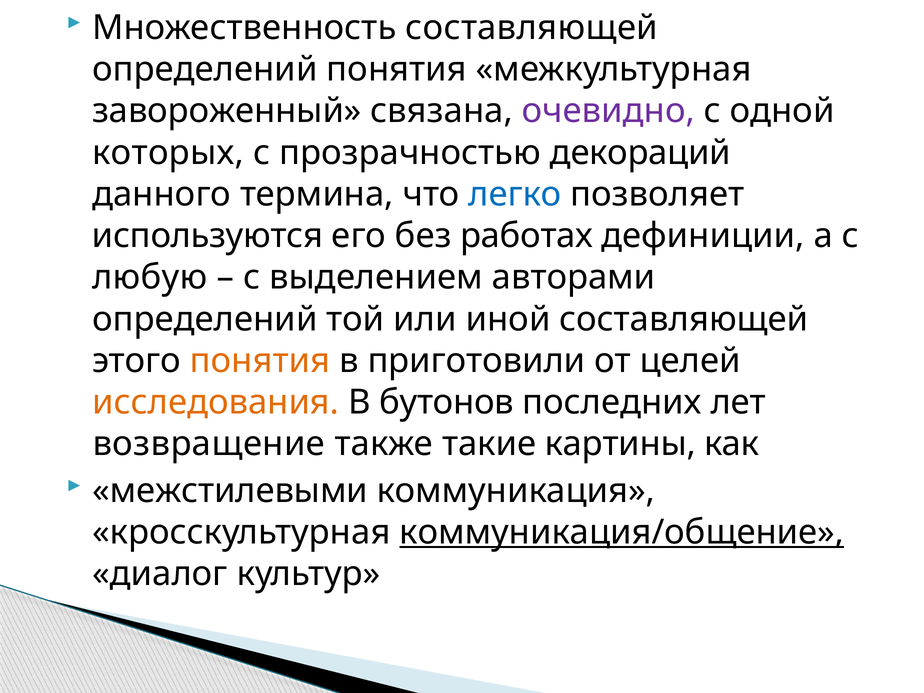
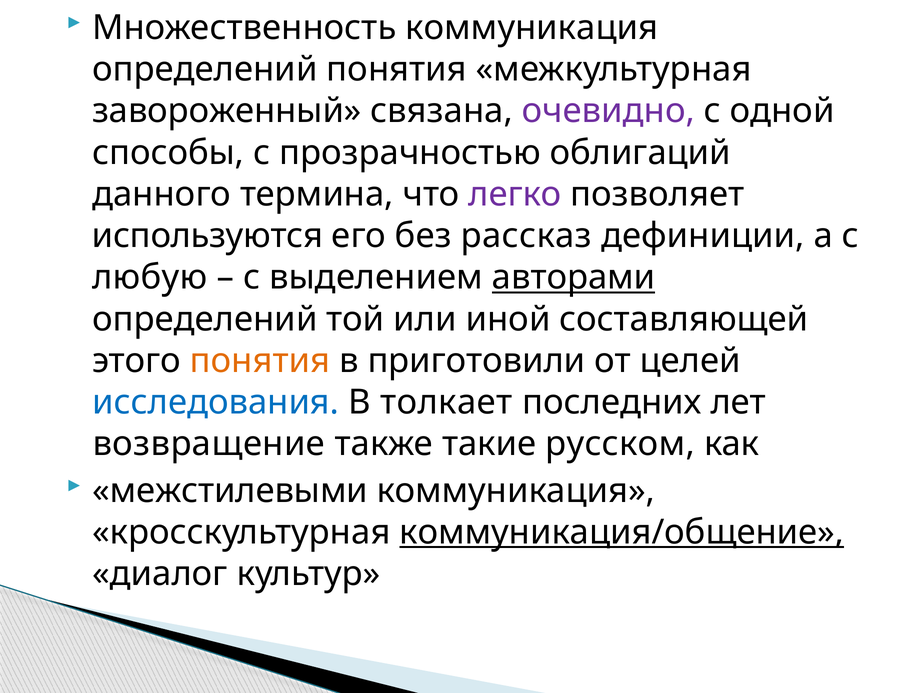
Множественность составляющей: составляющей -> коммуникация (532, 28)
которых: которых -> способы (168, 153)
декораций: декораций -> облигаций (640, 153)
легко colour: blue -> purple (515, 194)
работах: работах -> рассказ (526, 236)
авторами underline: none -> present (574, 277)
исследования colour: orange -> blue (216, 402)
бутонов: бутонов -> толкает (446, 402)
картины: картины -> русском (620, 444)
